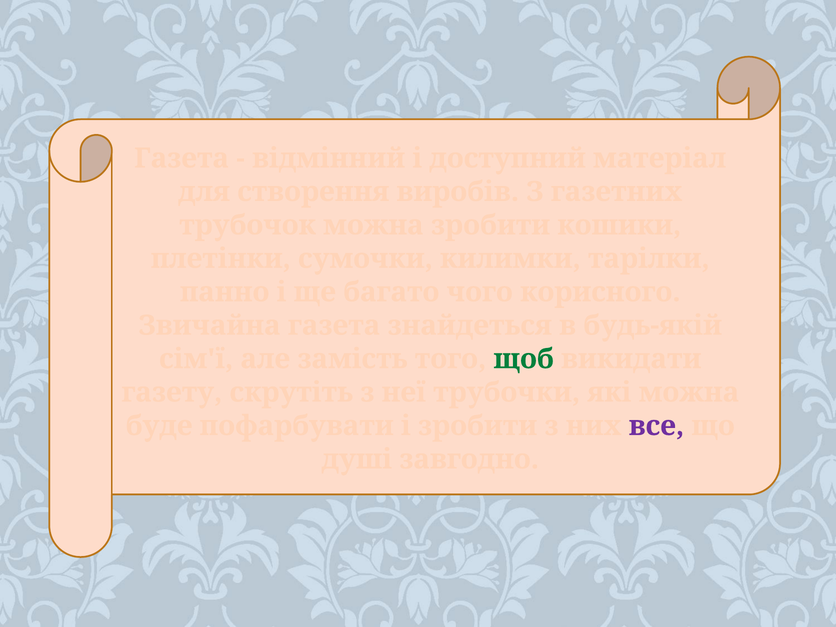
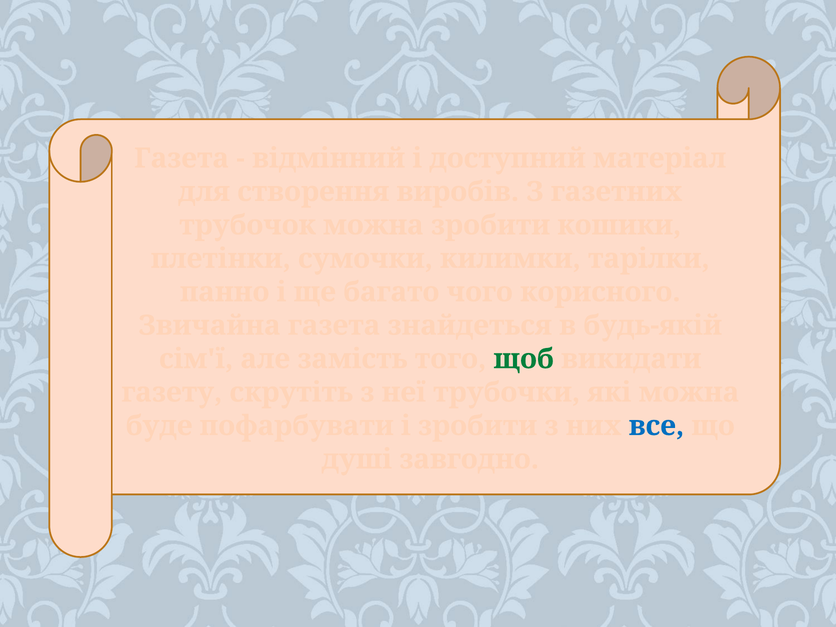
все colour: purple -> blue (656, 426)
